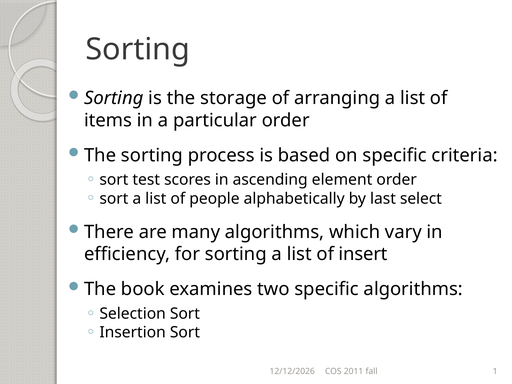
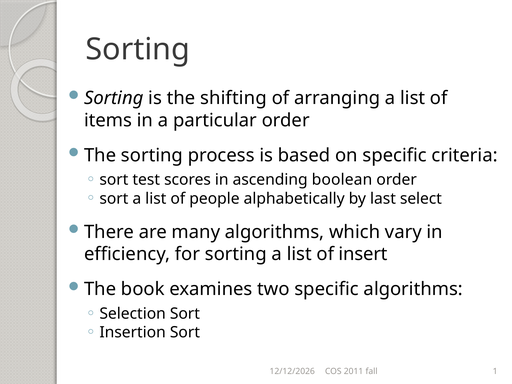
storage: storage -> shifting (233, 98)
element: element -> boolean (342, 180)
